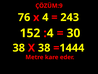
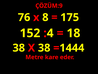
4: 4 -> 8 (45, 17)
243: 243 -> 175 (70, 17)
30: 30 -> 18 (73, 33)
